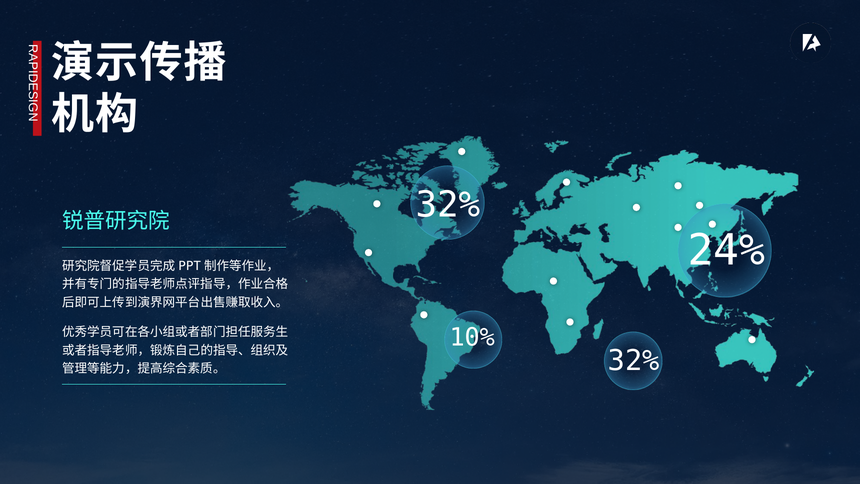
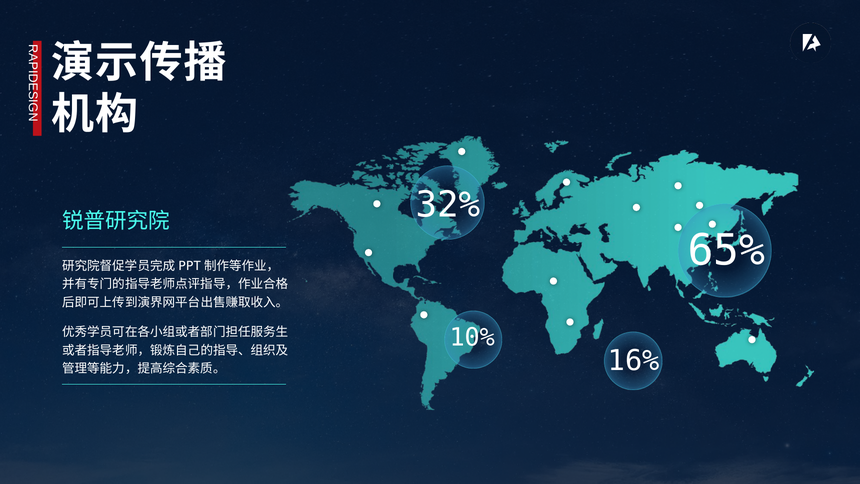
24%: 24% -> 65% (726, 250)
32%: 32% -> 16% (634, 361)
